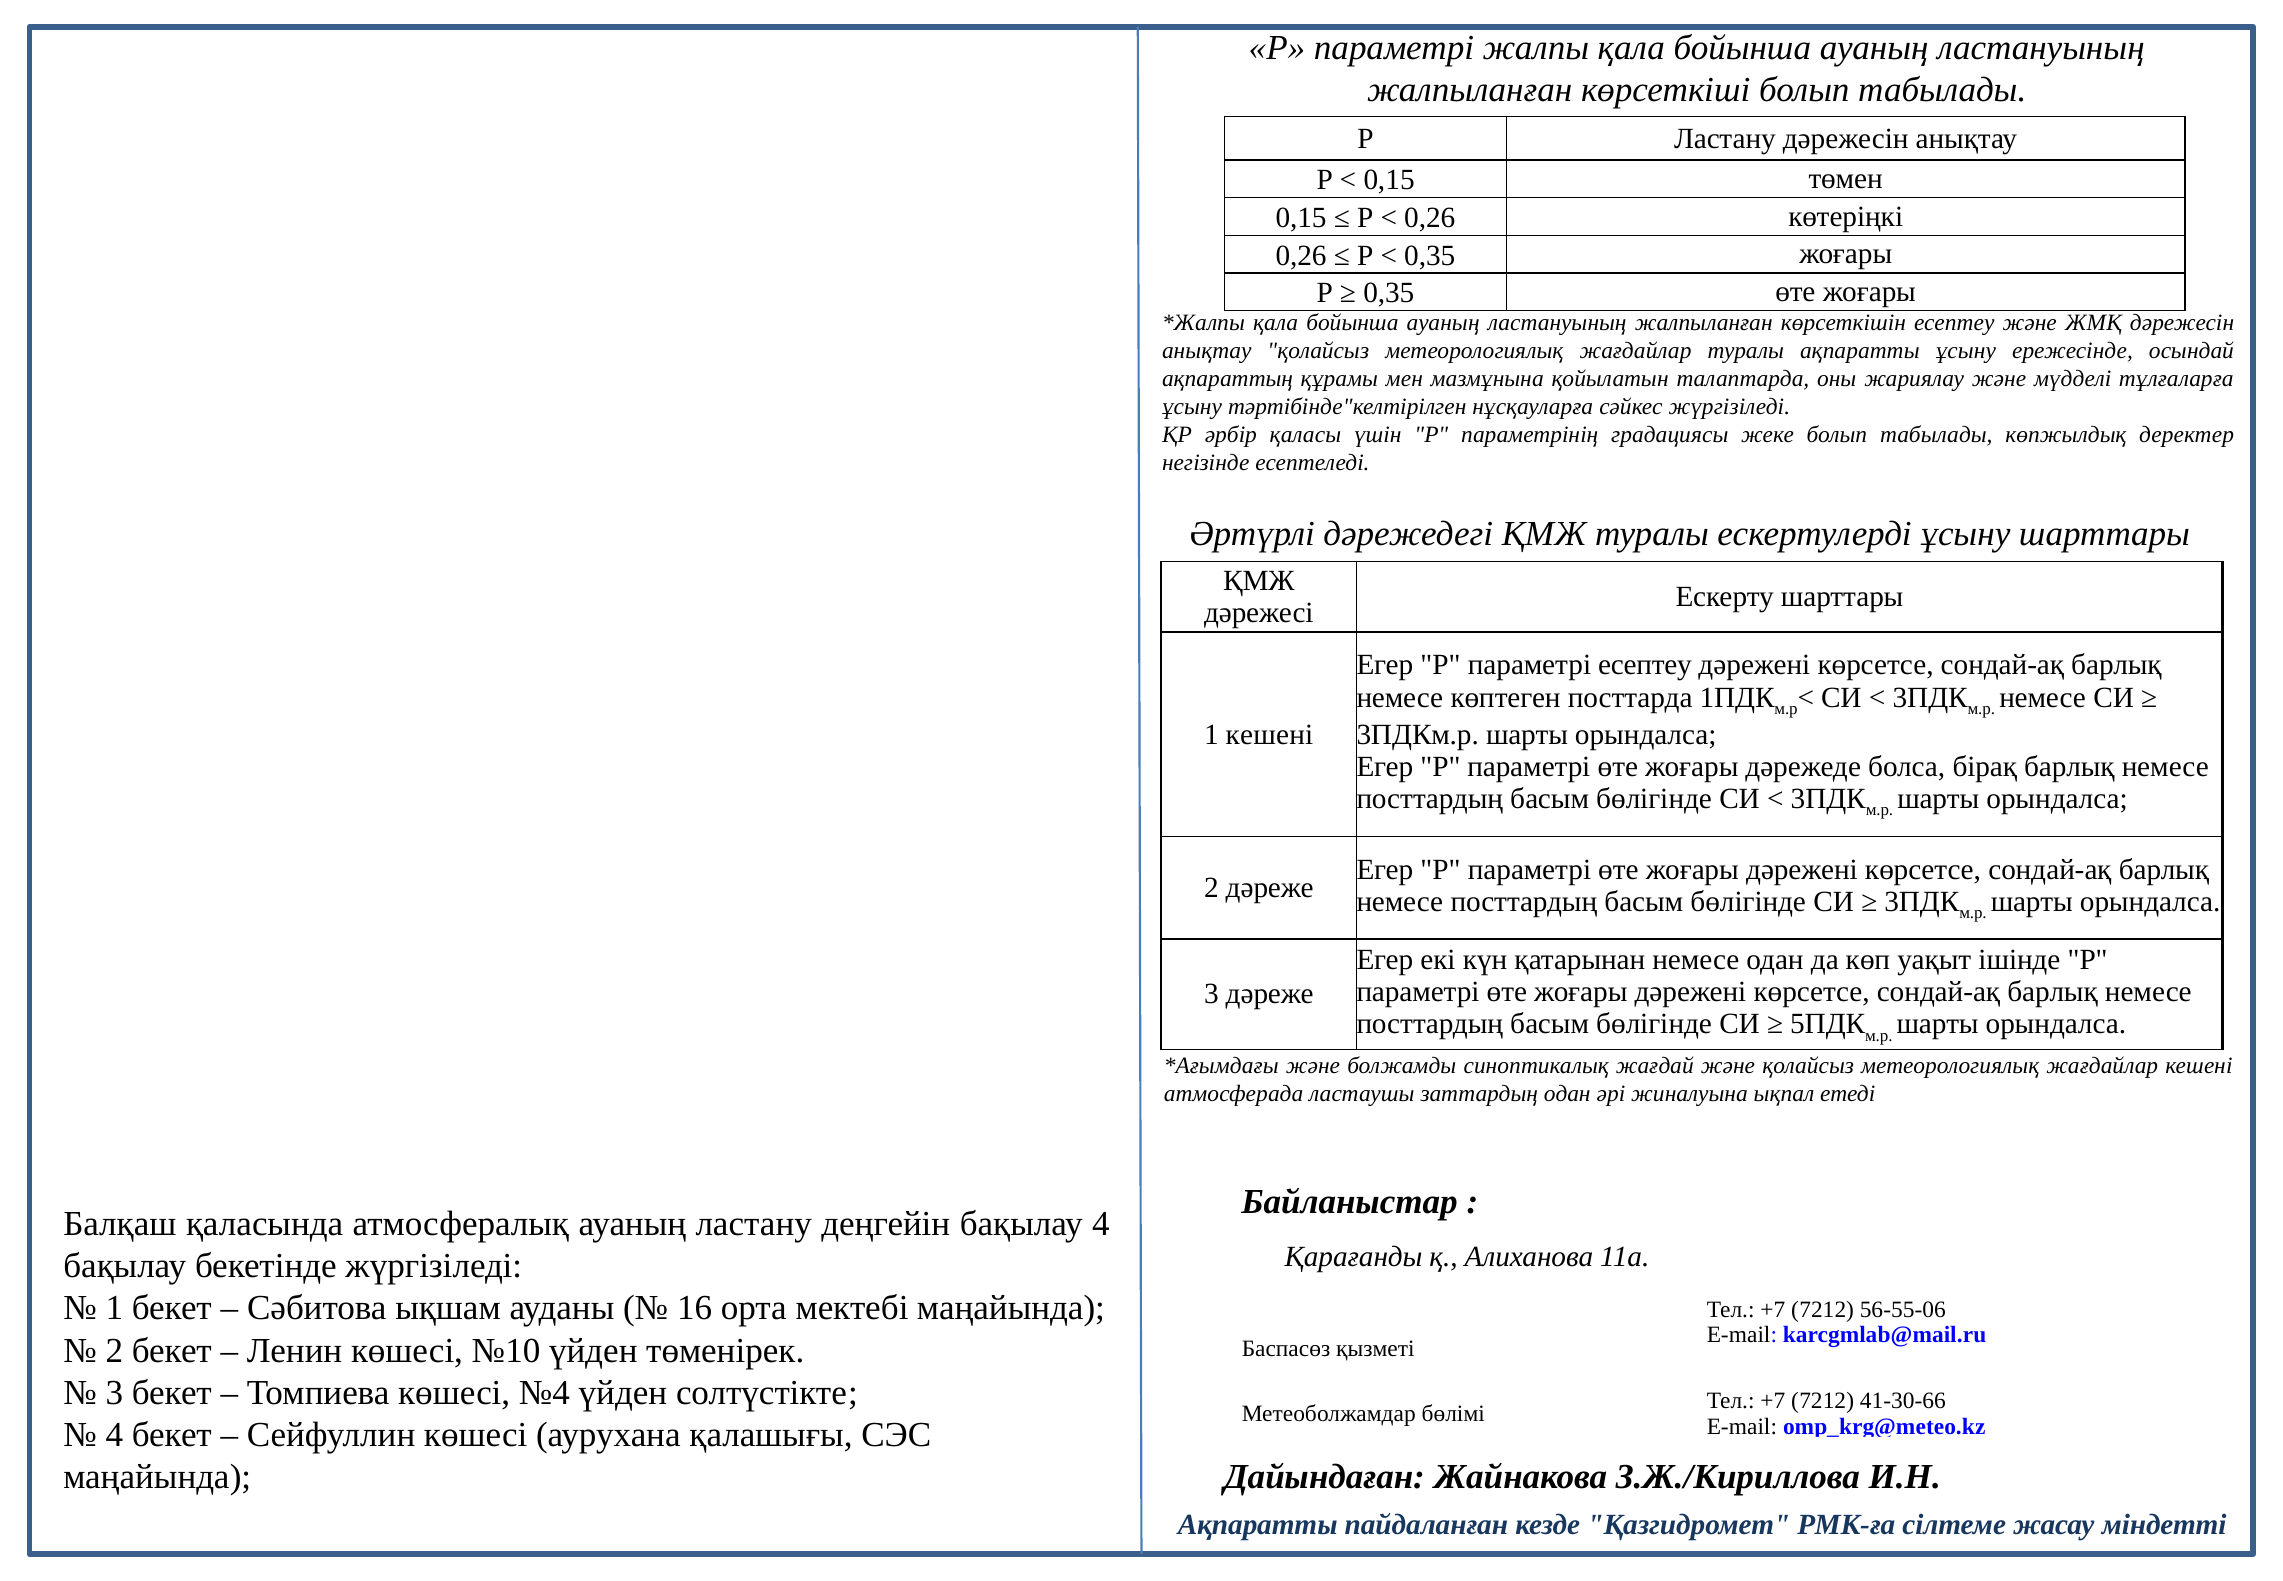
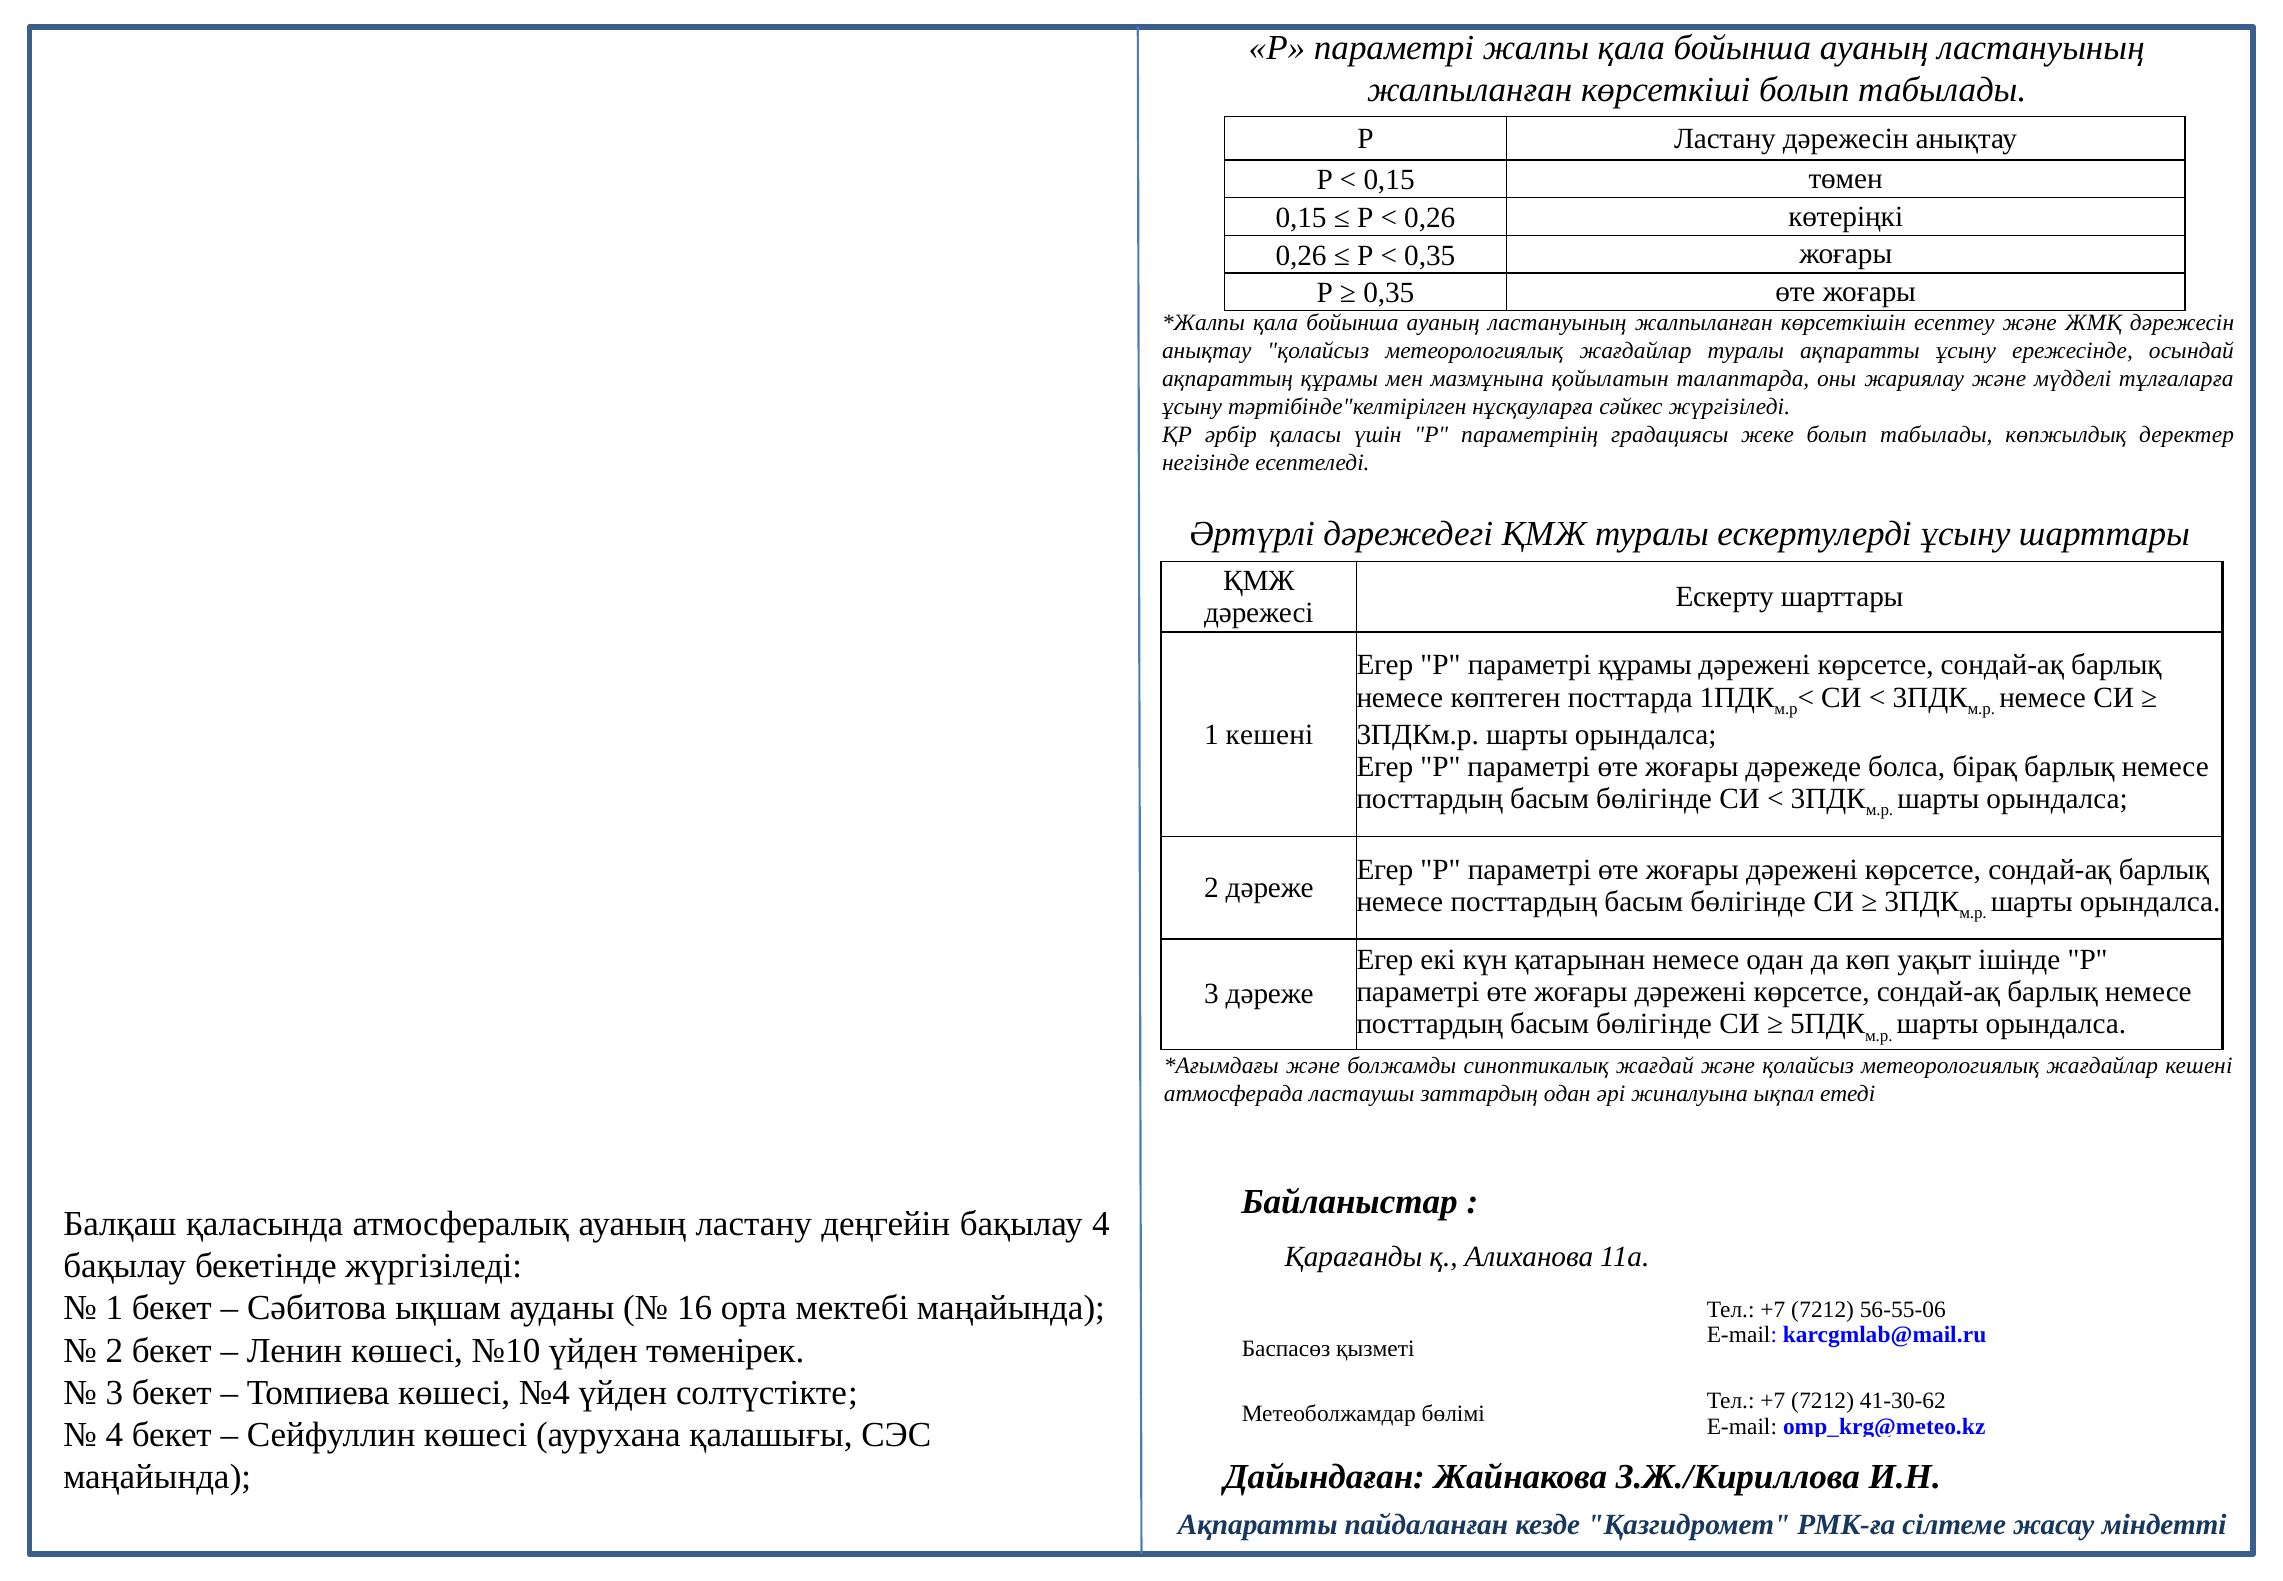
параметрі есептеу: есептеу -> құрамы (1645, 665)
41-30-66: 41-30-66 -> 41-30-62 (1903, 1400)
